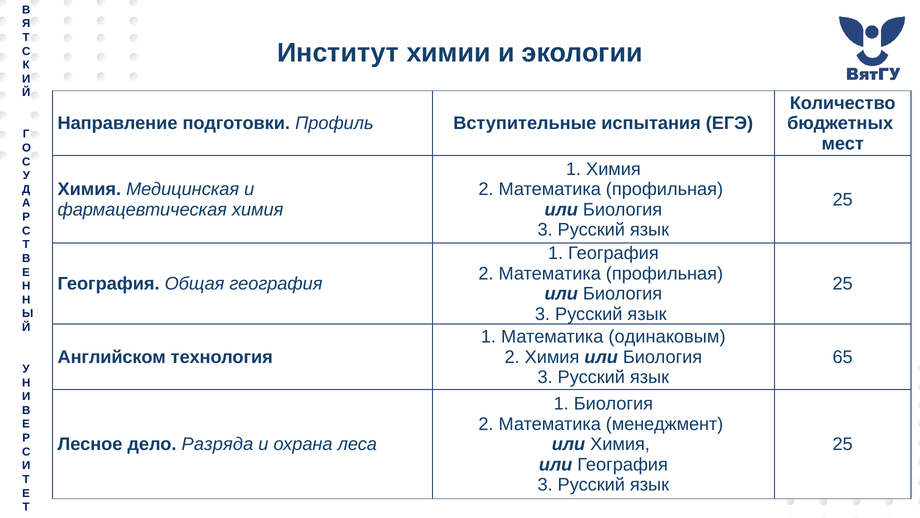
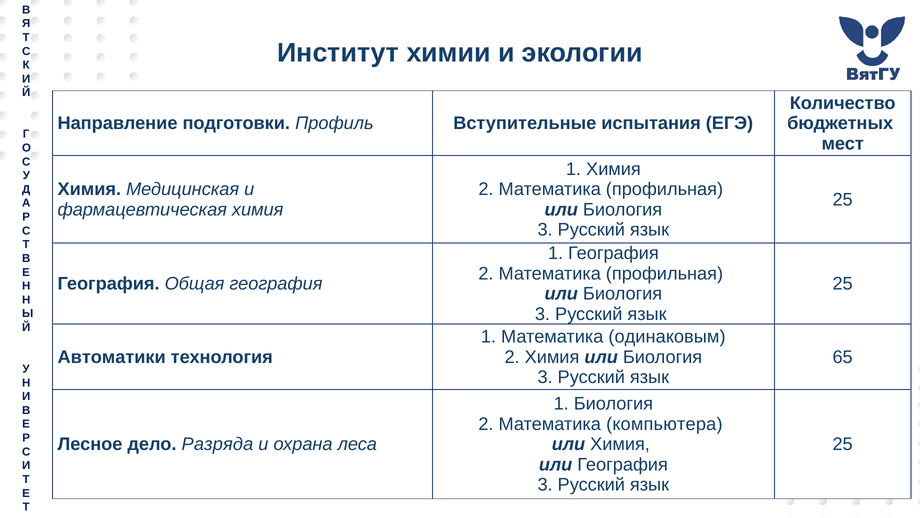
Английском: Английском -> Автоматики (112, 357)
менеджмент: менеджмент -> компьютера (664, 424)
